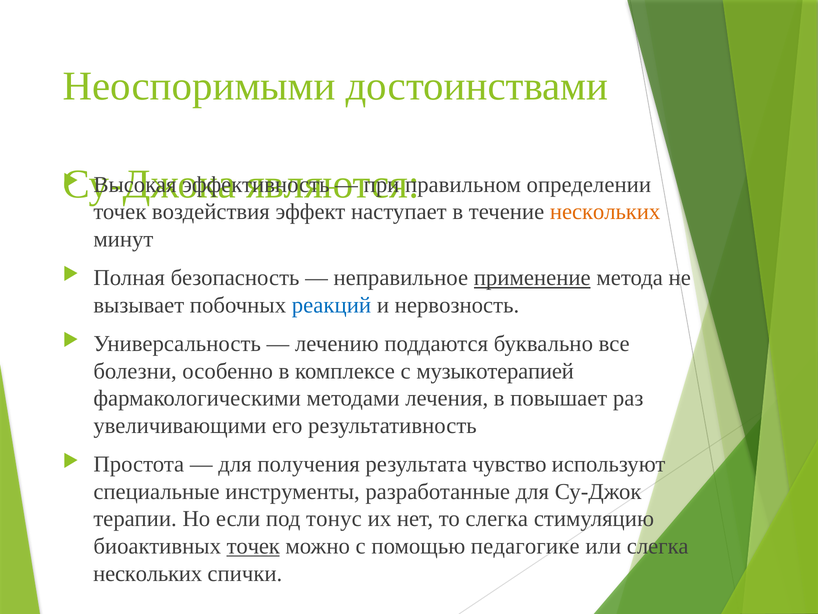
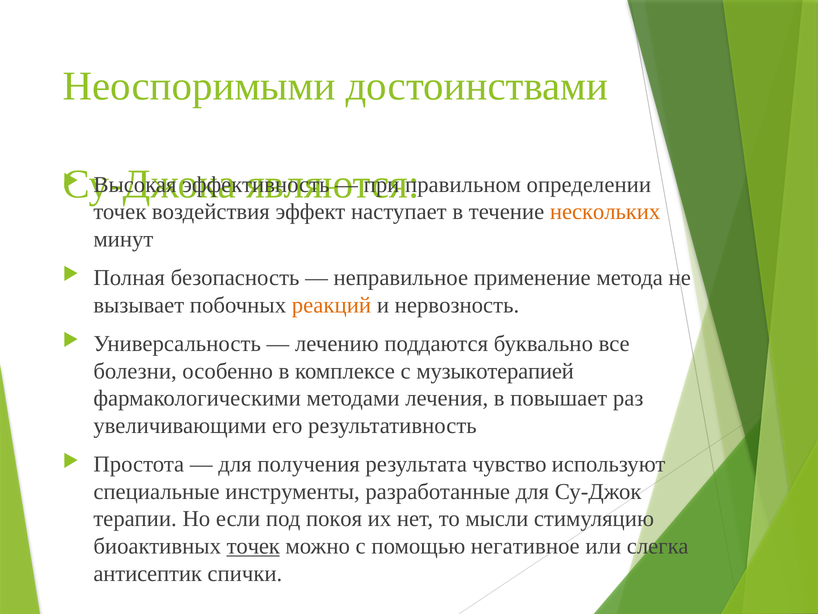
применение underline: present -> none (532, 278)
реакций colour: blue -> orange (331, 305)
тонус: тонус -> покоя (334, 519)
то слегка: слегка -> мысли (497, 519)
педагогике: педагогике -> негативное (525, 546)
нескольких: нескольких -> антисептик (148, 573)
